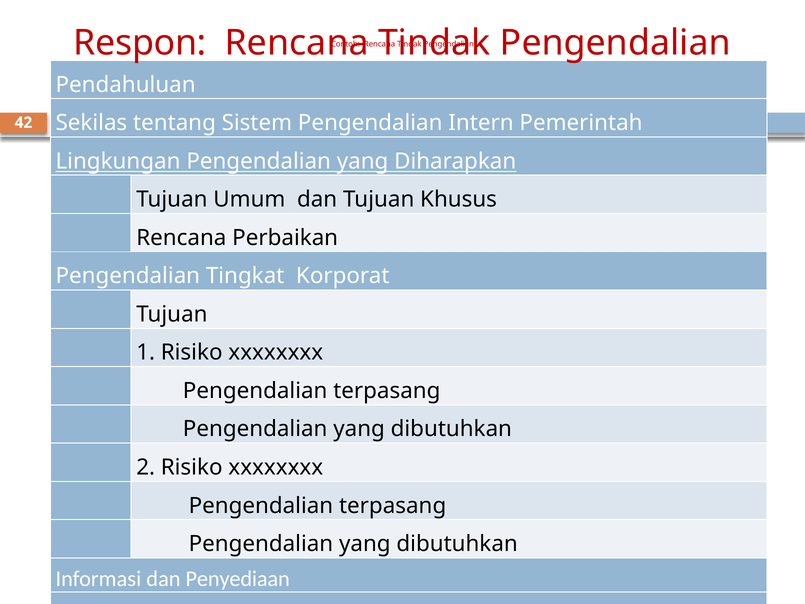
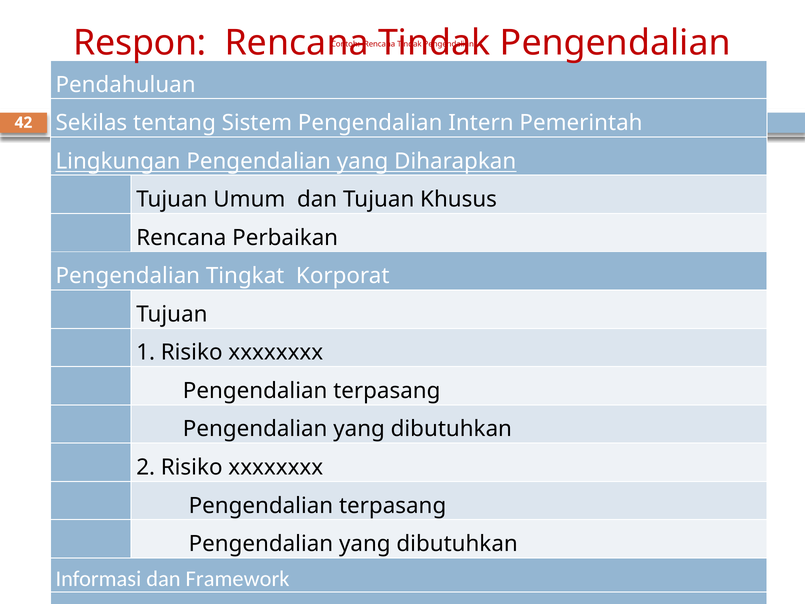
Penyediaan: Penyediaan -> Framework (238, 578)
